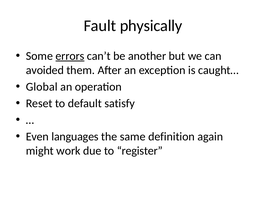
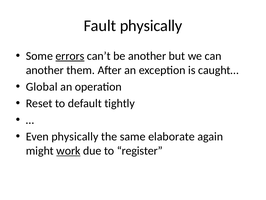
avoided: avoided -> another (45, 70)
satisfy: satisfy -> tightly (120, 103)
Even languages: languages -> physically (75, 136)
definition: definition -> elaborate (171, 136)
work underline: none -> present (68, 150)
